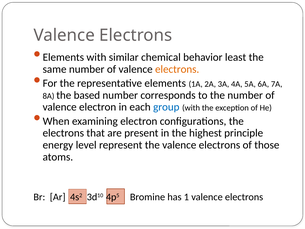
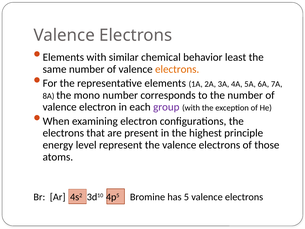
based: based -> mono (87, 95)
group colour: blue -> purple (166, 107)
1: 1 -> 5 (186, 197)
